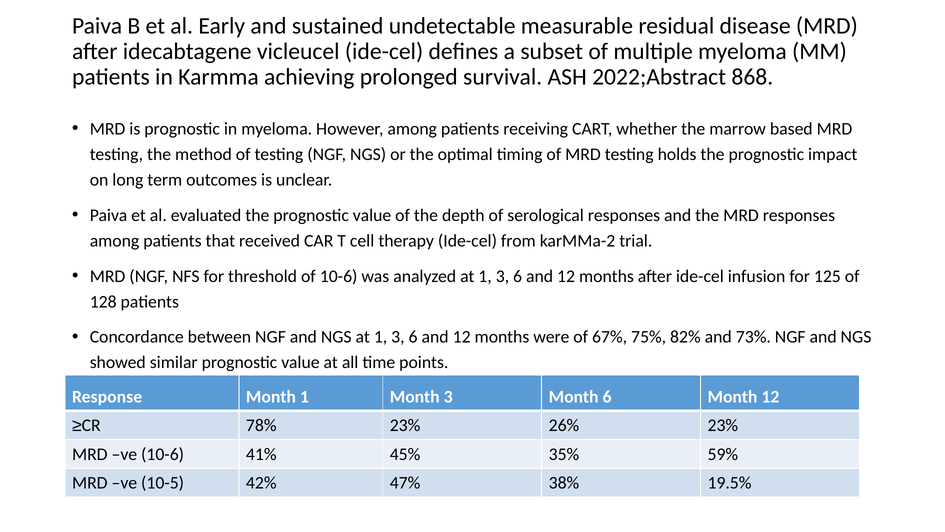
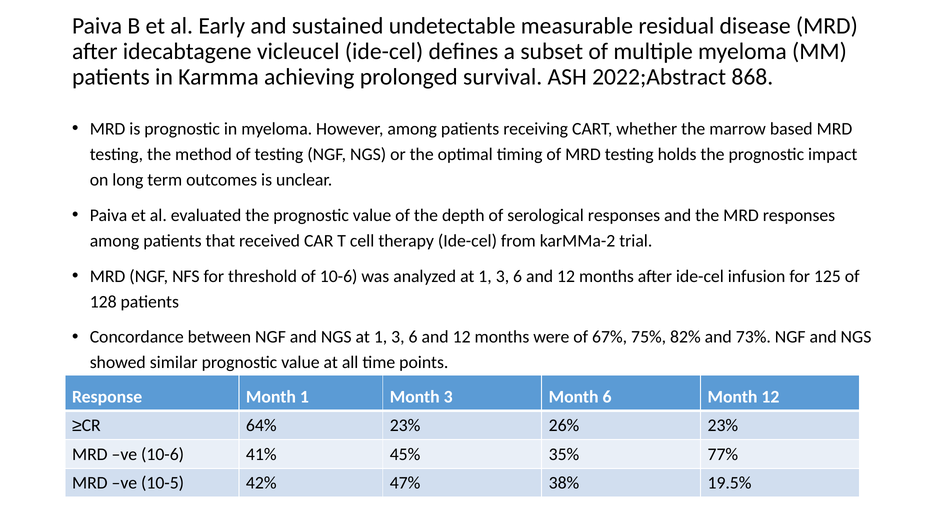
78%: 78% -> 64% (261, 425)
59%: 59% -> 77% (723, 454)
